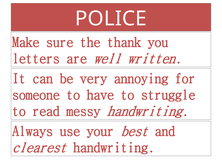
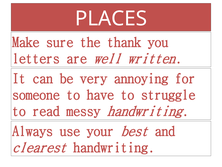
POLICE: POLICE -> PLACES (111, 19)
